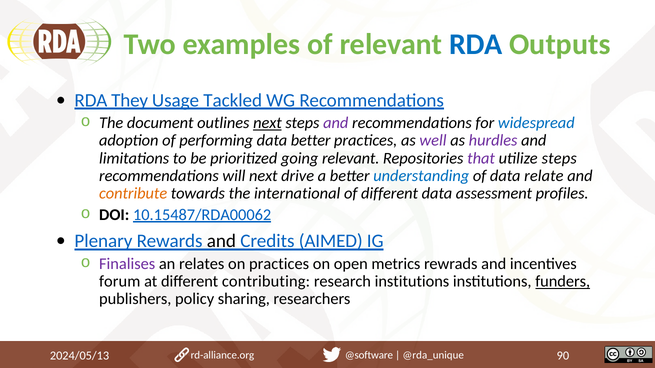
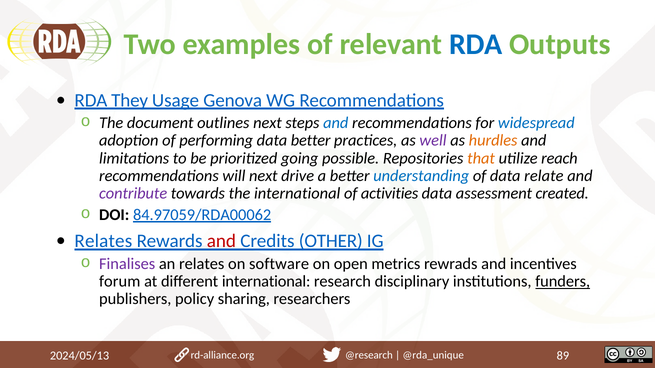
Tackled: Tackled -> Genova (233, 100)
next underline: present -> none (268, 123)
and colour: purple -> blue (336, 123)
hurdles colour: purple -> orange (493, 141)
going relevant: relevant -> possible (351, 158)
that colour: purple -> orange (481, 158)
utilize steps: steps -> reach (559, 158)
contribute colour: orange -> purple (133, 194)
of different: different -> activities (390, 194)
profiles: profiles -> created (562, 194)
10.15487/RDA00062: 10.15487/RDA00062 -> 84.97059/RDA00062 (202, 215)
Plenary: Plenary -> Relates (103, 241)
and colour: black -> red (221, 241)
AIMED: AIMED -> OTHER (331, 241)
on practices: practices -> software (279, 264)
different contributing: contributing -> international (266, 282)
research institutions: institutions -> disciplinary (412, 282)
90: 90 -> 89 (563, 356)
@software: @software -> @research (369, 356)
